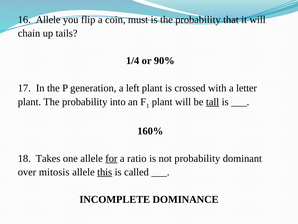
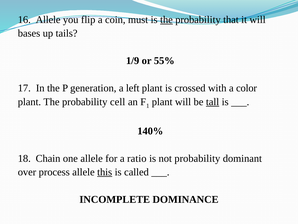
the underline: none -> present (166, 20)
chain: chain -> bases (29, 33)
1/4: 1/4 -> 1/9 (133, 61)
90%: 90% -> 55% (164, 61)
letter: letter -> color (247, 88)
into: into -> cell (118, 102)
160%: 160% -> 140% (150, 131)
Takes: Takes -> Chain (48, 158)
for underline: present -> none (111, 158)
mitosis: mitosis -> process (54, 172)
